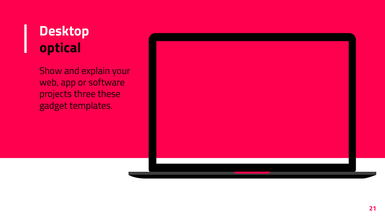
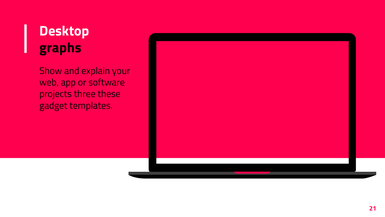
optical: optical -> graphs (60, 48)
